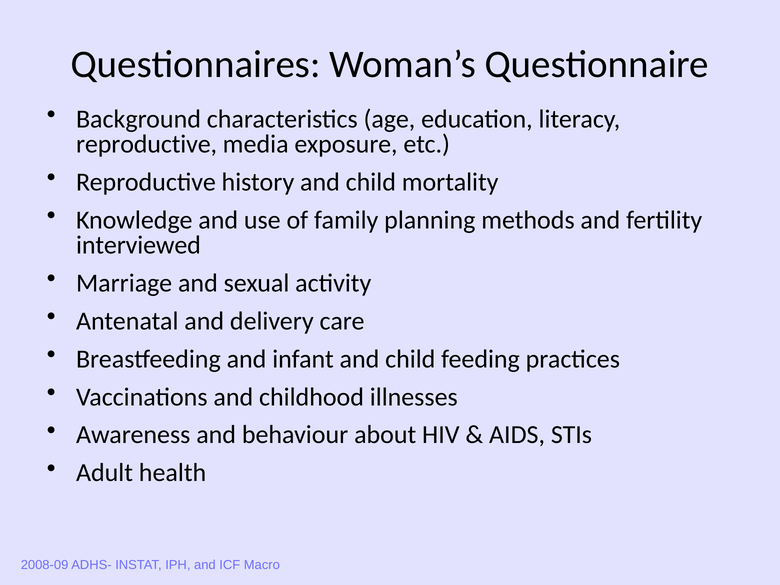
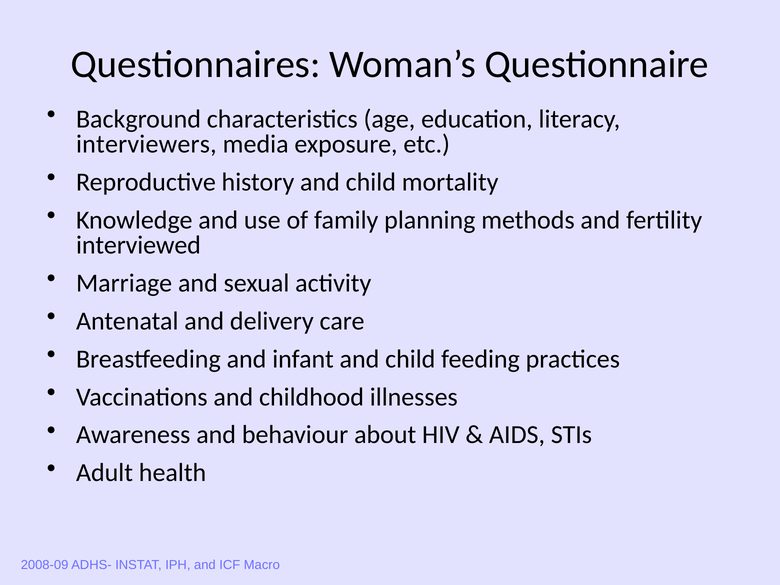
reproductive: reproductive -> interviewers (146, 144)
